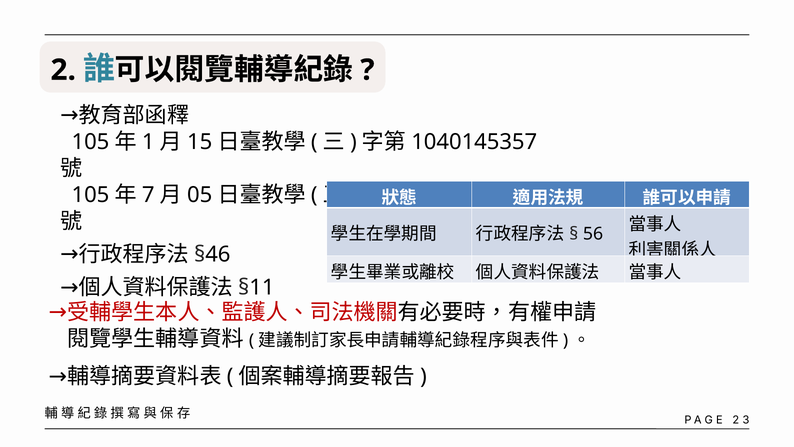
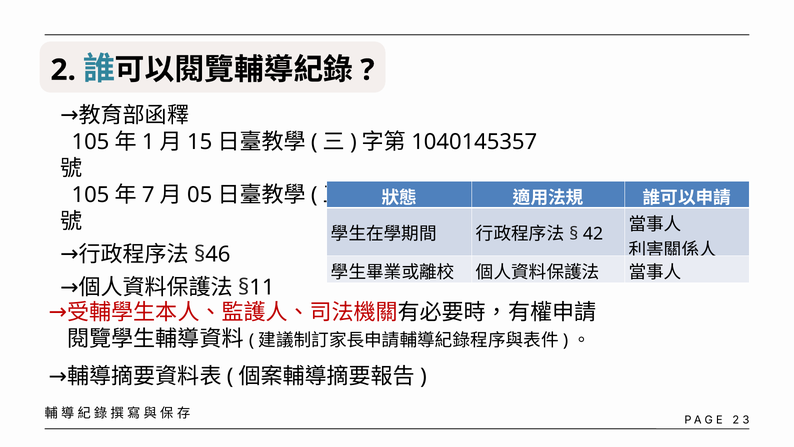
56: 56 -> 42 (593, 234)
